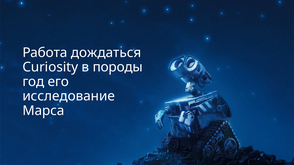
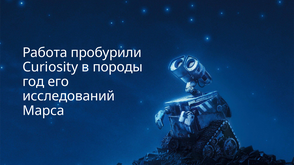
дождаться: дождаться -> пробурили (106, 53)
исследование: исследование -> исследований (69, 96)
